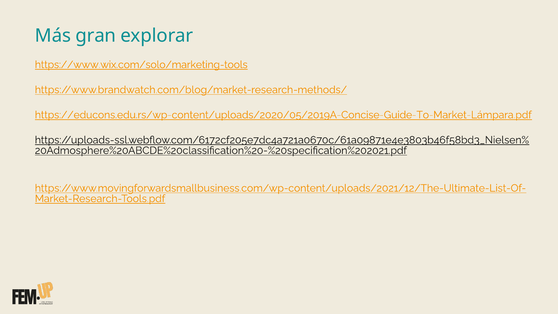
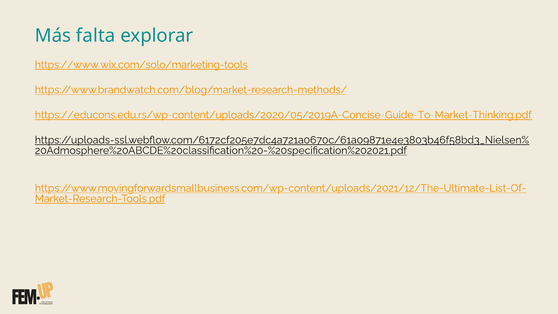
gran: gran -> falta (96, 36)
https://educons.edu.rs/wp-content/uploads/2020/05/2019A-Concise-Guide-To-Market-Lámpara.pdf: https://educons.edu.rs/wp-content/uploads/2020/05/2019A-Concise-Guide-To-Market-Lámpara.pdf -> https://educons.edu.rs/wp-content/uploads/2020/05/2019A-Concise-Guide-To-Market-Thinking.pdf (283, 115)
